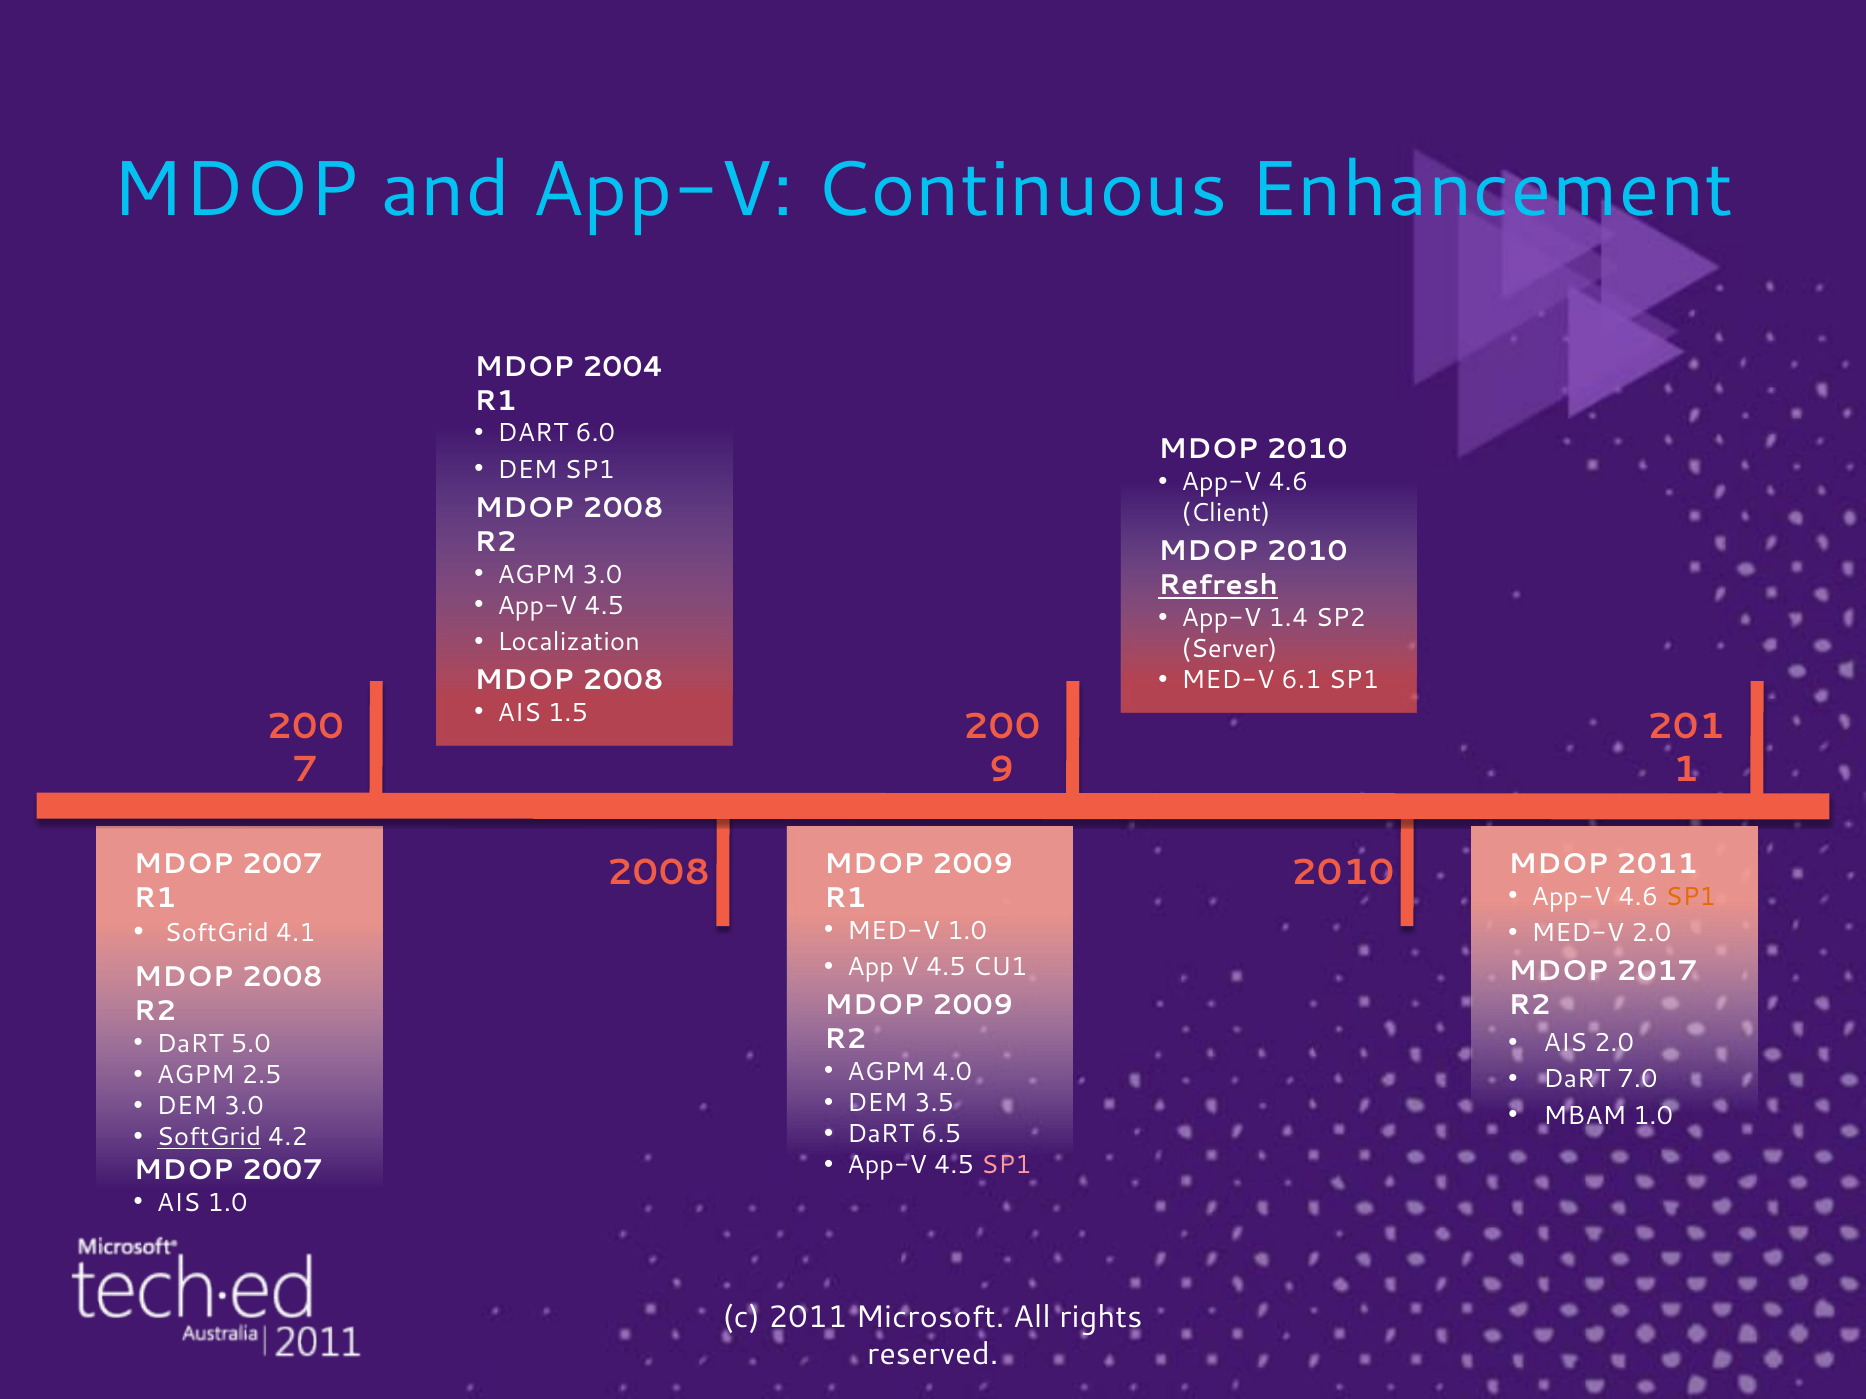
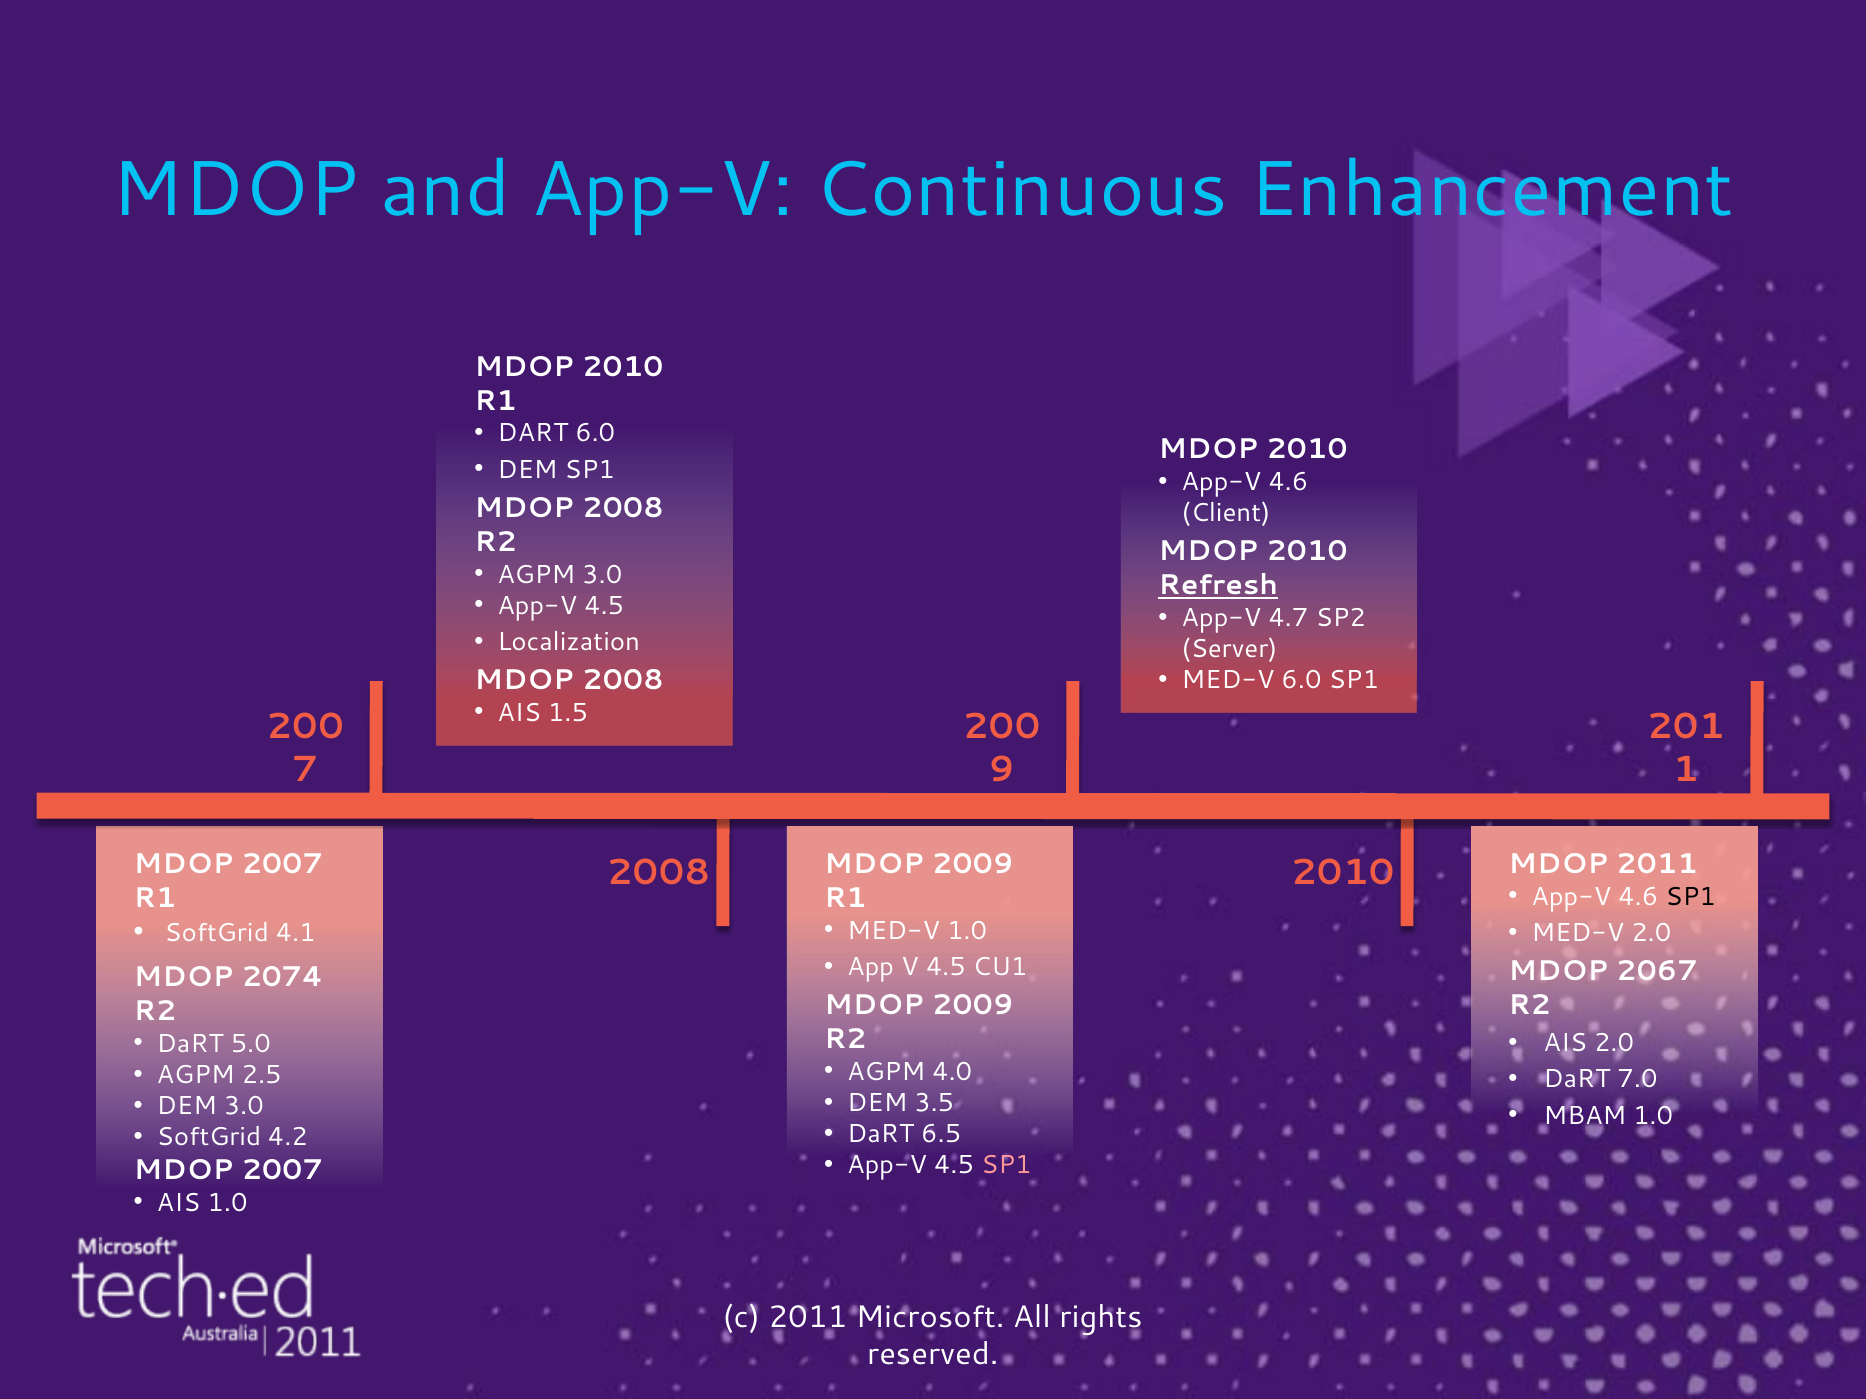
2004: 2004 -> 2010 (623, 367)
1.4: 1.4 -> 4.7 (1288, 618)
MED-V 6.1: 6.1 -> 6.0 (1301, 681)
SP1 colour: orange -> black (1691, 897)
2017: 2017 -> 2067 (1657, 971)
2008: 2008 -> 2074 (282, 977)
SoftGrid underline: present -> none (209, 1138)
